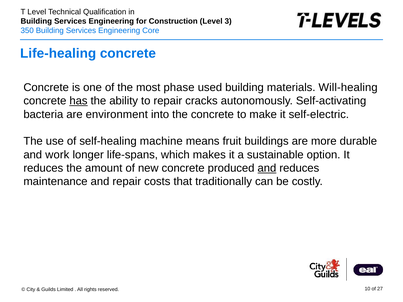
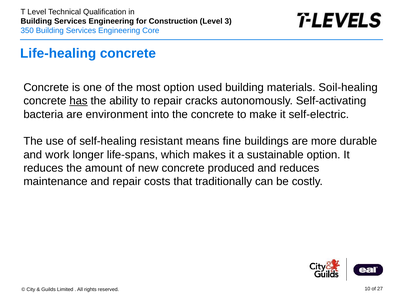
most phase: phase -> option (179, 88)
Will-healing: Will-healing -> Soil-healing (348, 88)
machine: machine -> resistant (161, 141)
fruit: fruit -> fine (232, 141)
and underline: present -> none (267, 168)
